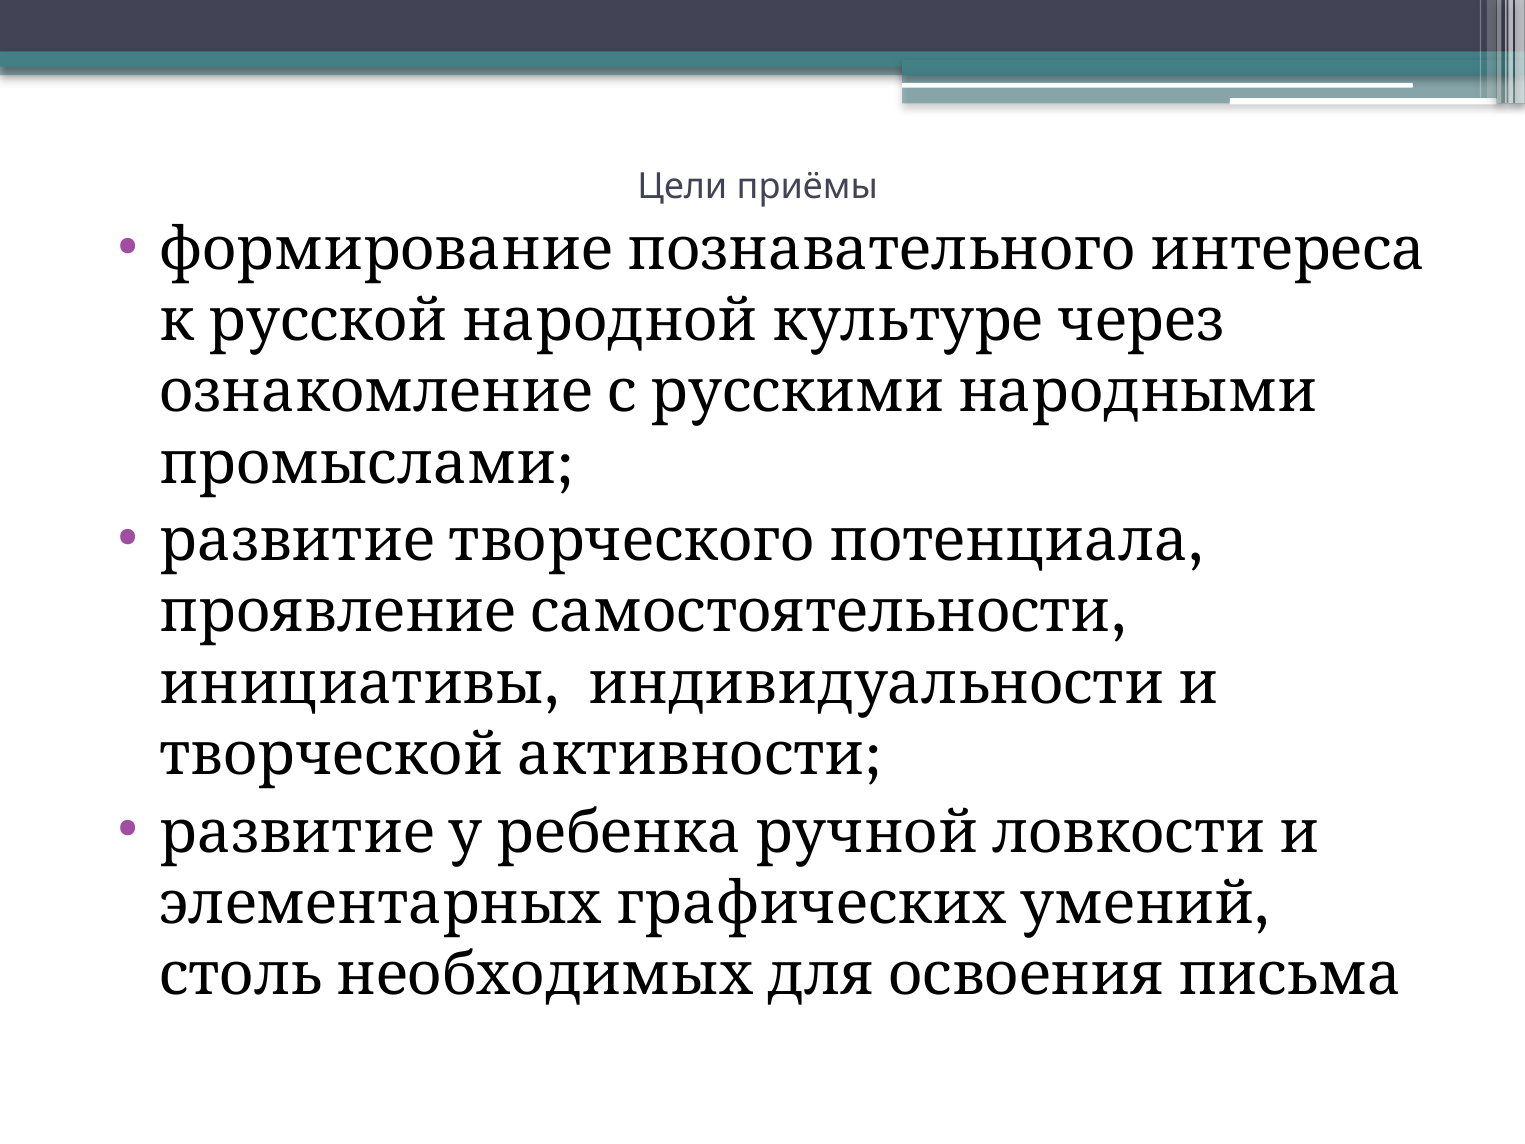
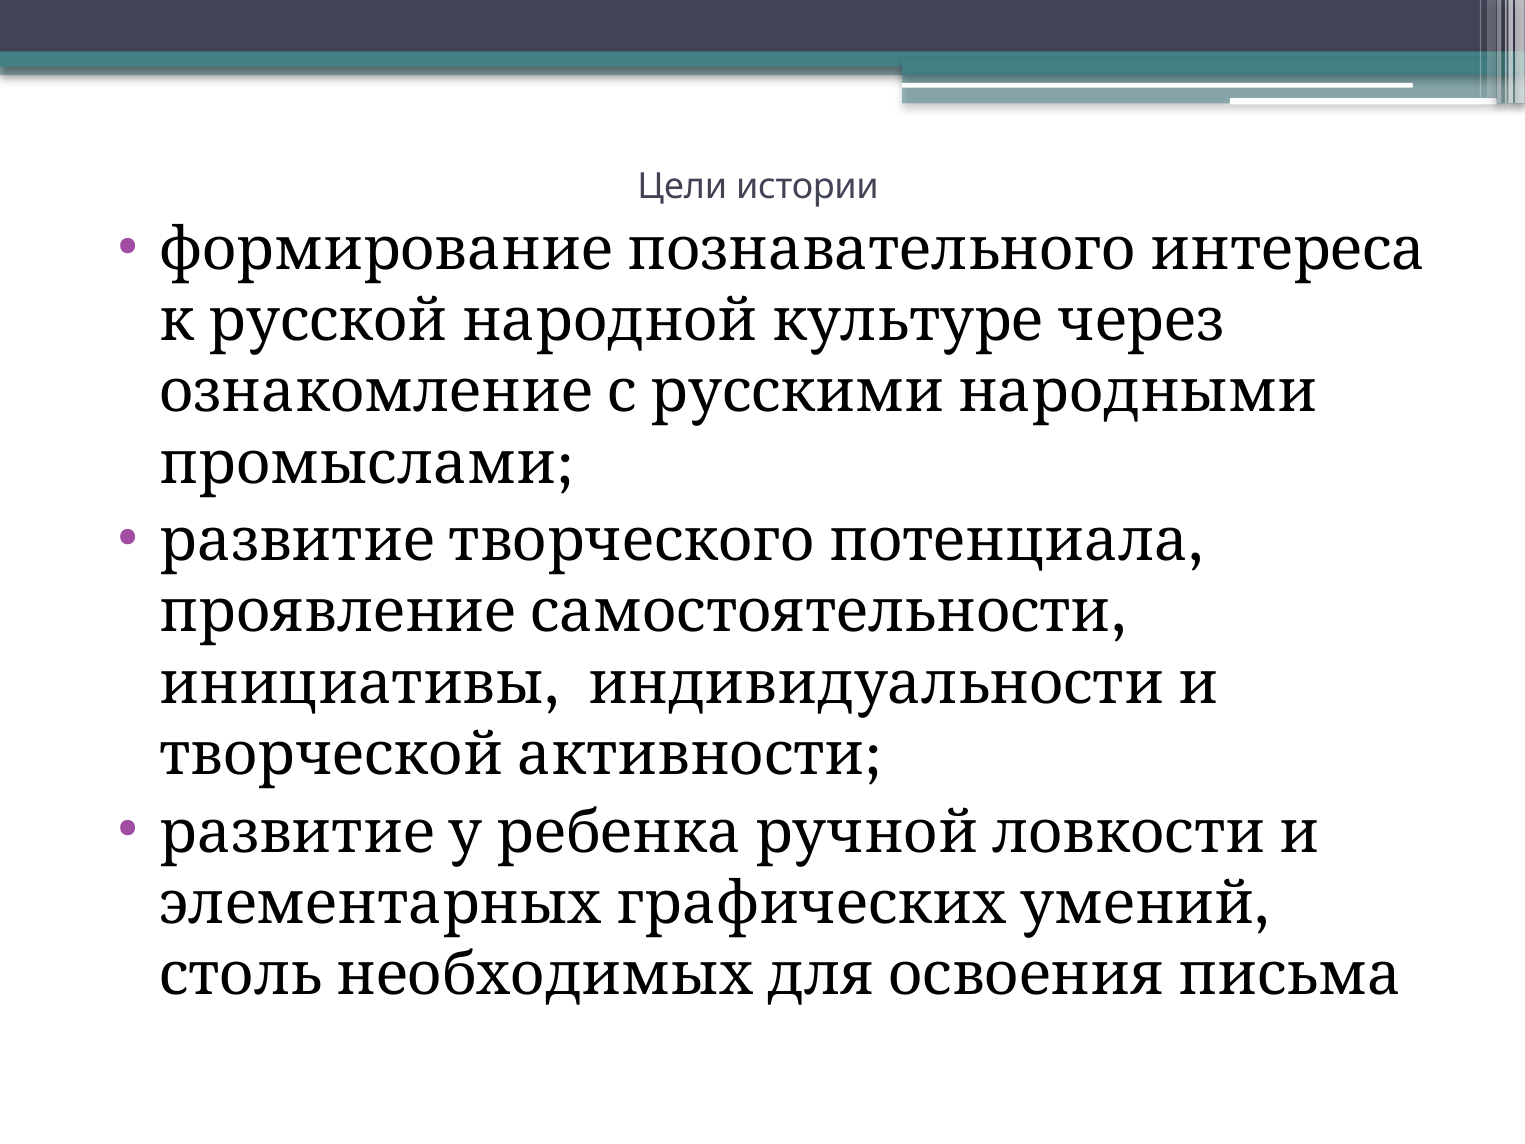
приёмы: приёмы -> истории (807, 187)
